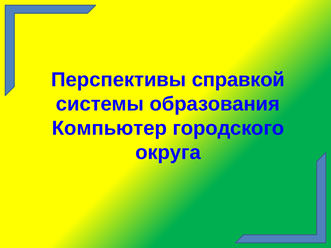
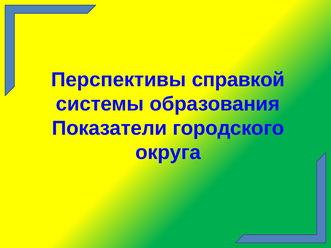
Компьютер: Компьютер -> Показатели (109, 128)
